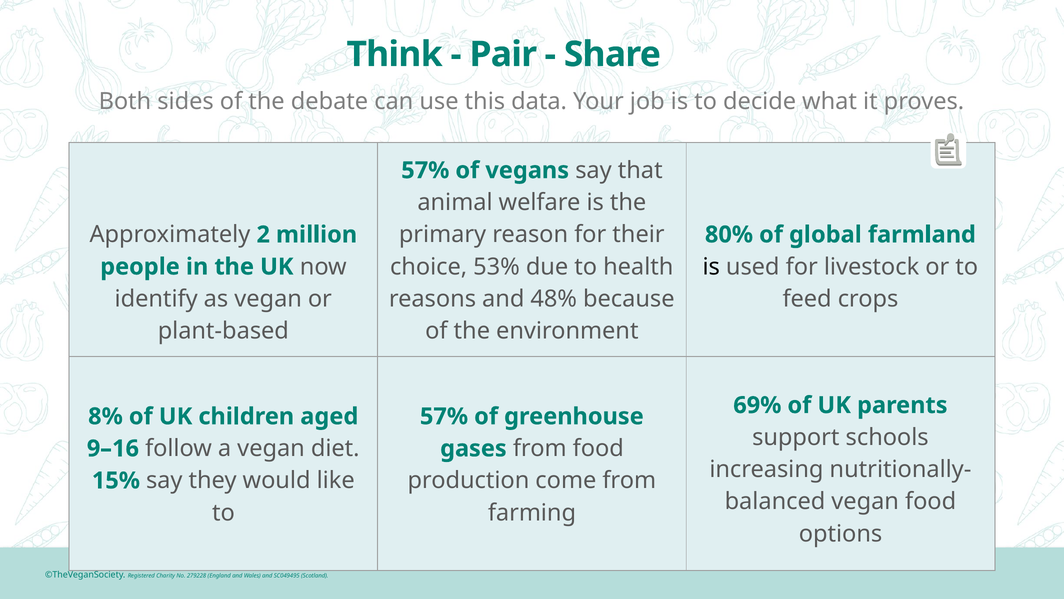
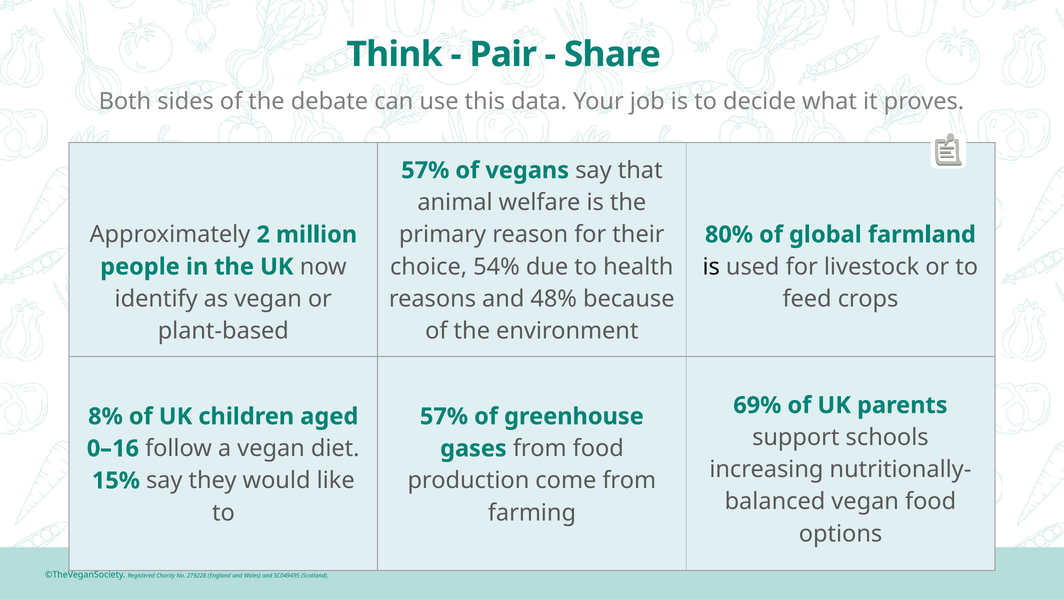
53%: 53% -> 54% (497, 267)
9–16: 9–16 -> 0–16 (113, 448)
